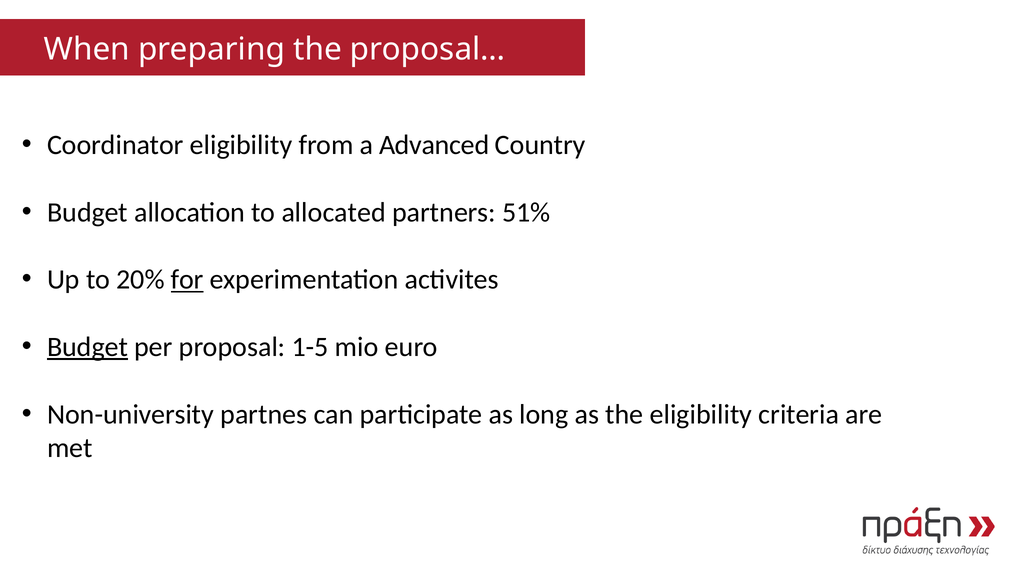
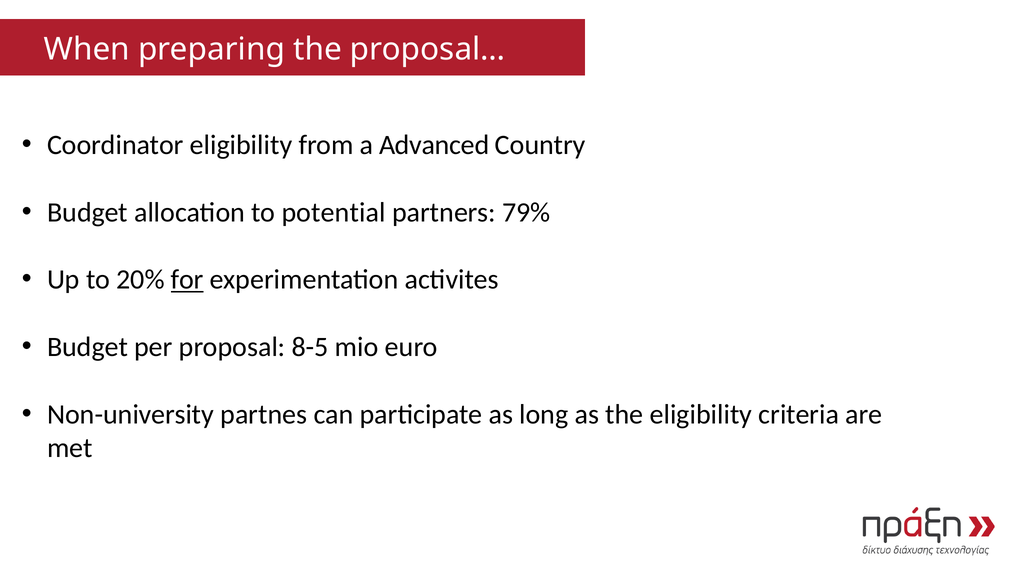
allocated: allocated -> potential (334, 212)
51%: 51% -> 79% (526, 212)
Budget underline: present -> none (87, 347)
1-5: 1-5 -> 8-5 (310, 347)
